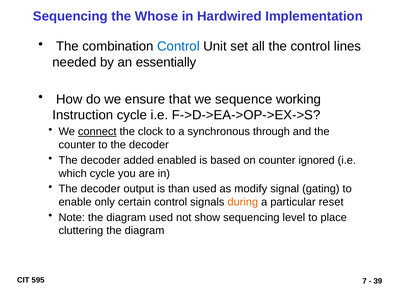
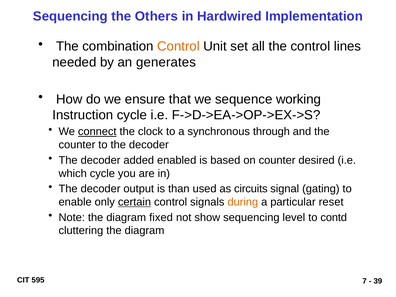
Whose: Whose -> Others (156, 16)
Control colour: blue -> orange (178, 46)
essentially: essentially -> generates (166, 62)
ignored: ignored -> desired (317, 160)
modify: modify -> circuits (251, 189)
certain underline: none -> present (134, 202)
diagram used: used -> fixed (161, 217)
place: place -> contd (334, 217)
